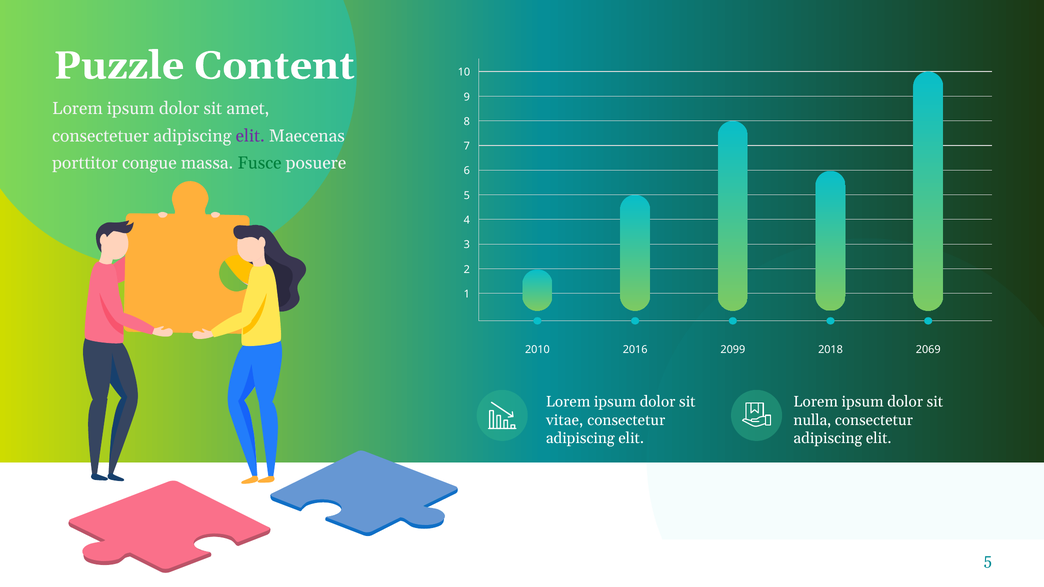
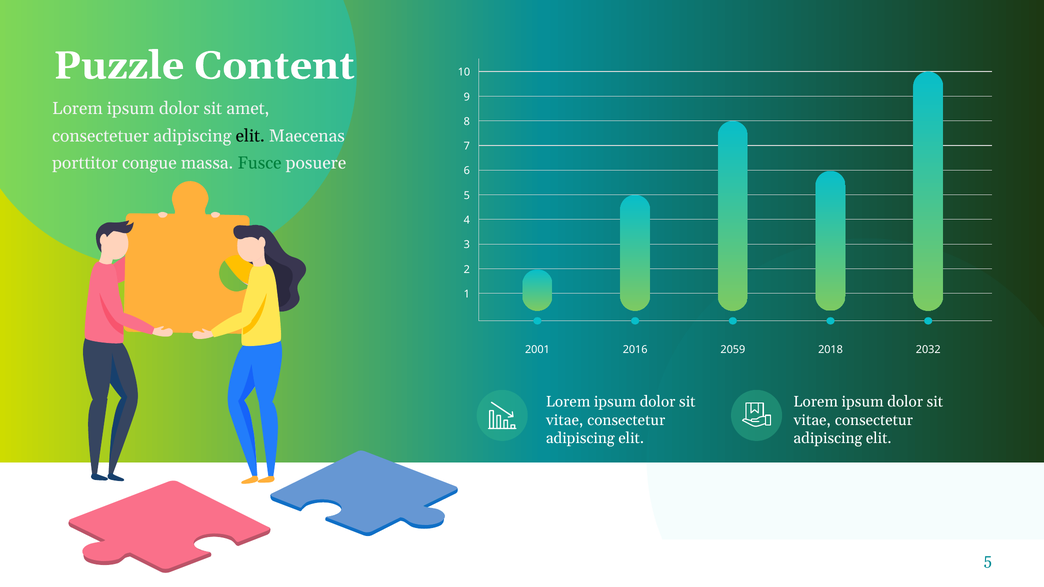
elit colour: purple -> black (250, 136)
2010: 2010 -> 2001 (537, 350)
2099: 2099 -> 2059 (733, 350)
2069: 2069 -> 2032 (928, 350)
nulla: nulla -> vitae (812, 420)
